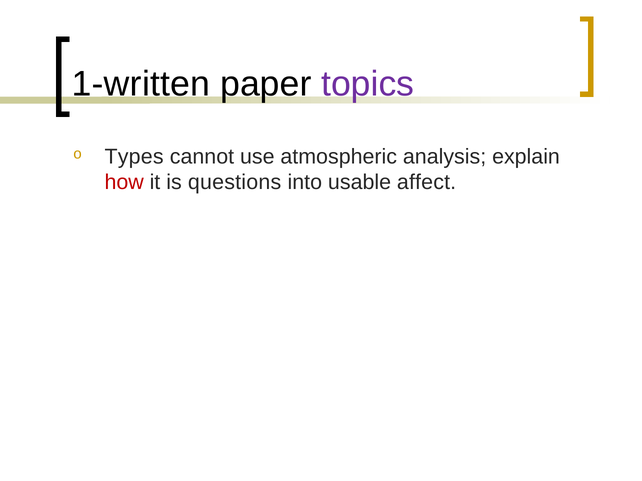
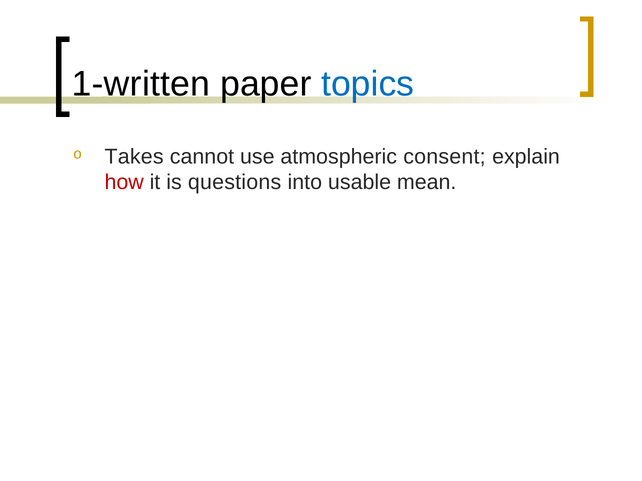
topics colour: purple -> blue (368, 84)
Types: Types -> Takes (134, 157)
analysis: analysis -> consent (444, 157)
affect: affect -> mean (427, 182)
